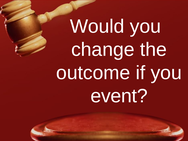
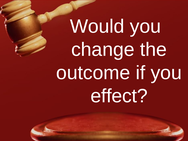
event: event -> effect (119, 96)
